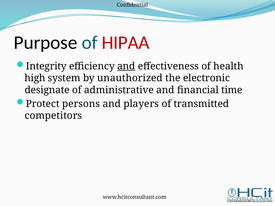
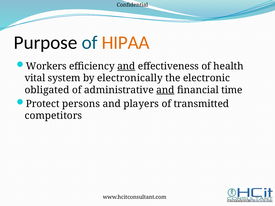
HIPAA colour: red -> orange (126, 43)
Integrity: Integrity -> Workers (46, 66)
high: high -> vital (35, 78)
unauthorized: unauthorized -> electronically (130, 78)
designate: designate -> obligated (47, 90)
and underline: none -> present (165, 90)
